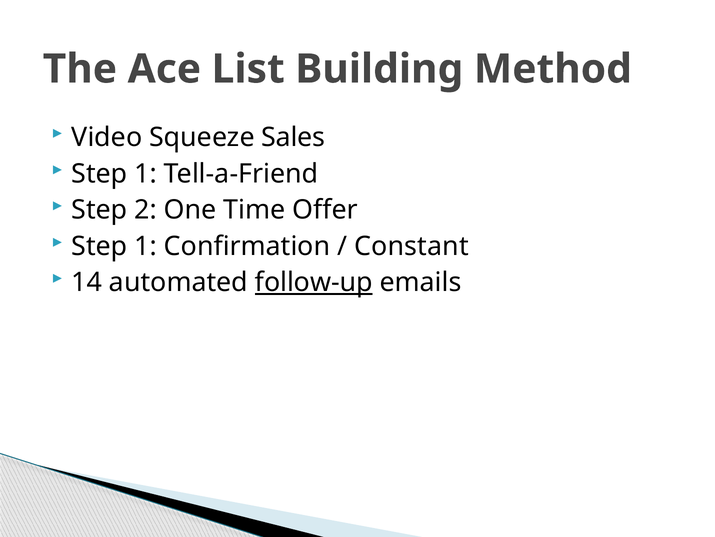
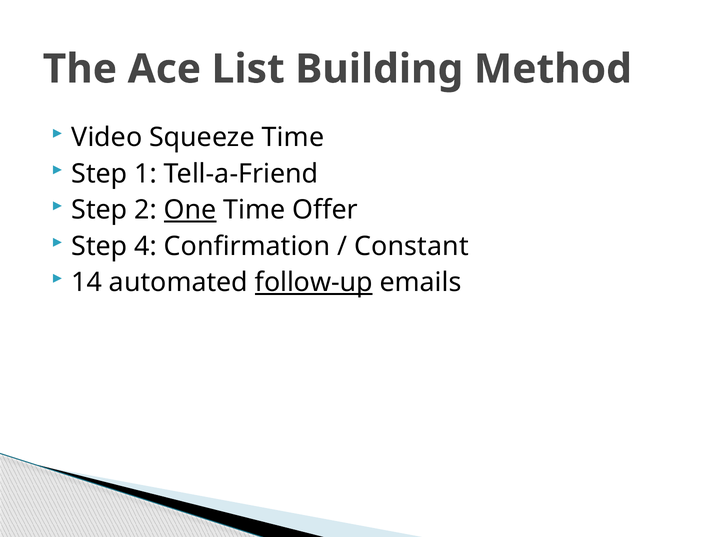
Squeeze Sales: Sales -> Time (293, 137)
One underline: none -> present (190, 210)
1: 1 -> 4 (146, 246)
